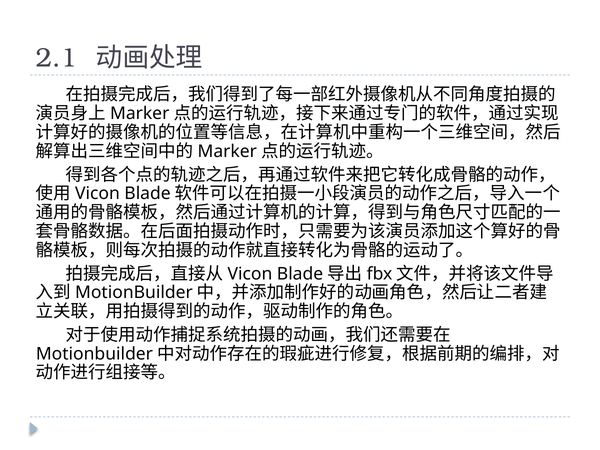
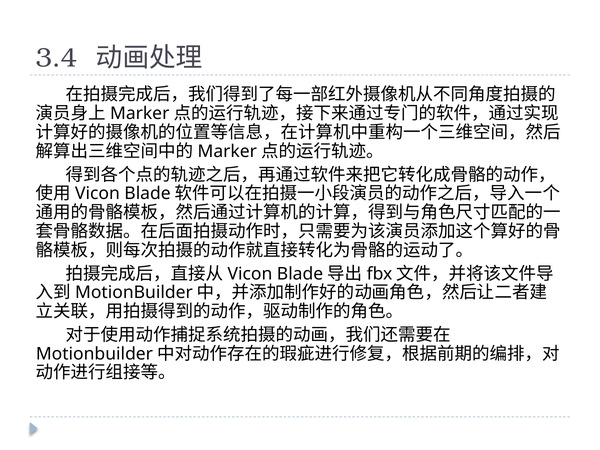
2.1: 2.1 -> 3.4 (57, 58)
